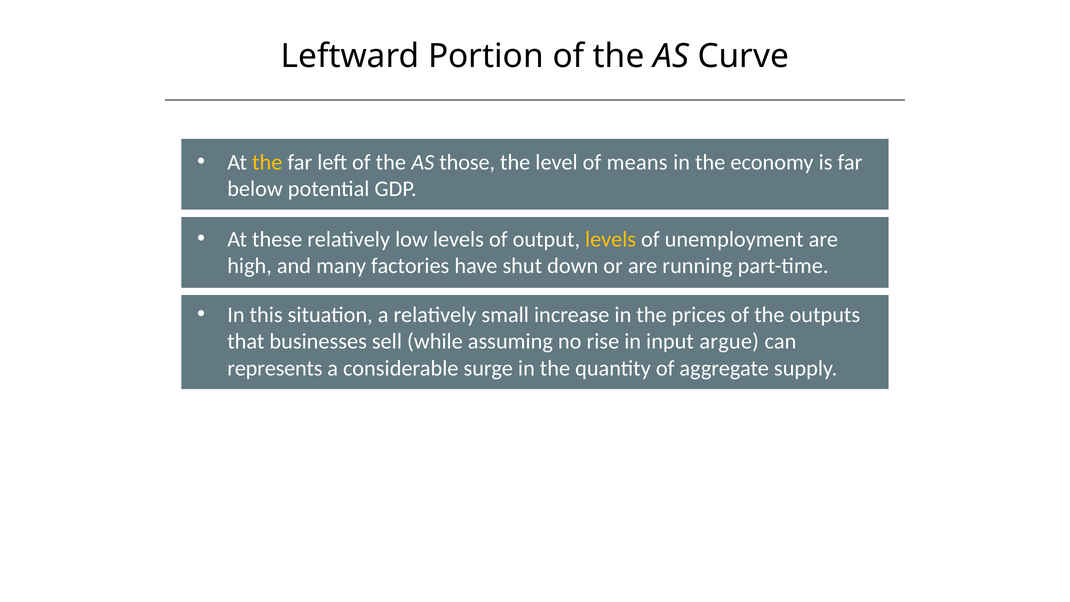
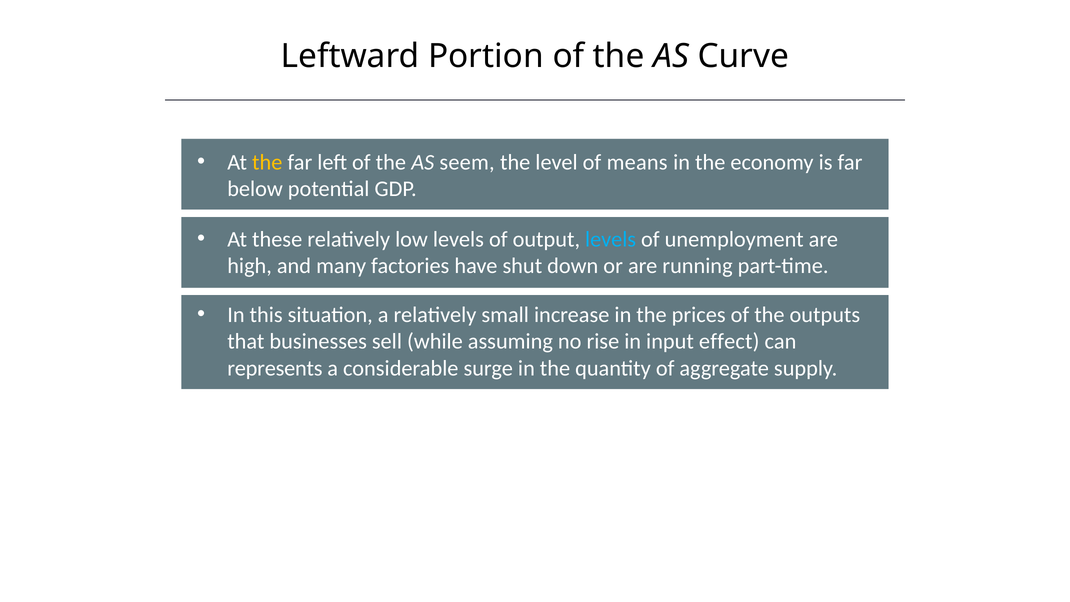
those: those -> seem (467, 162)
levels colour: yellow -> light blue (611, 239)
argue: argue -> effect (729, 341)
